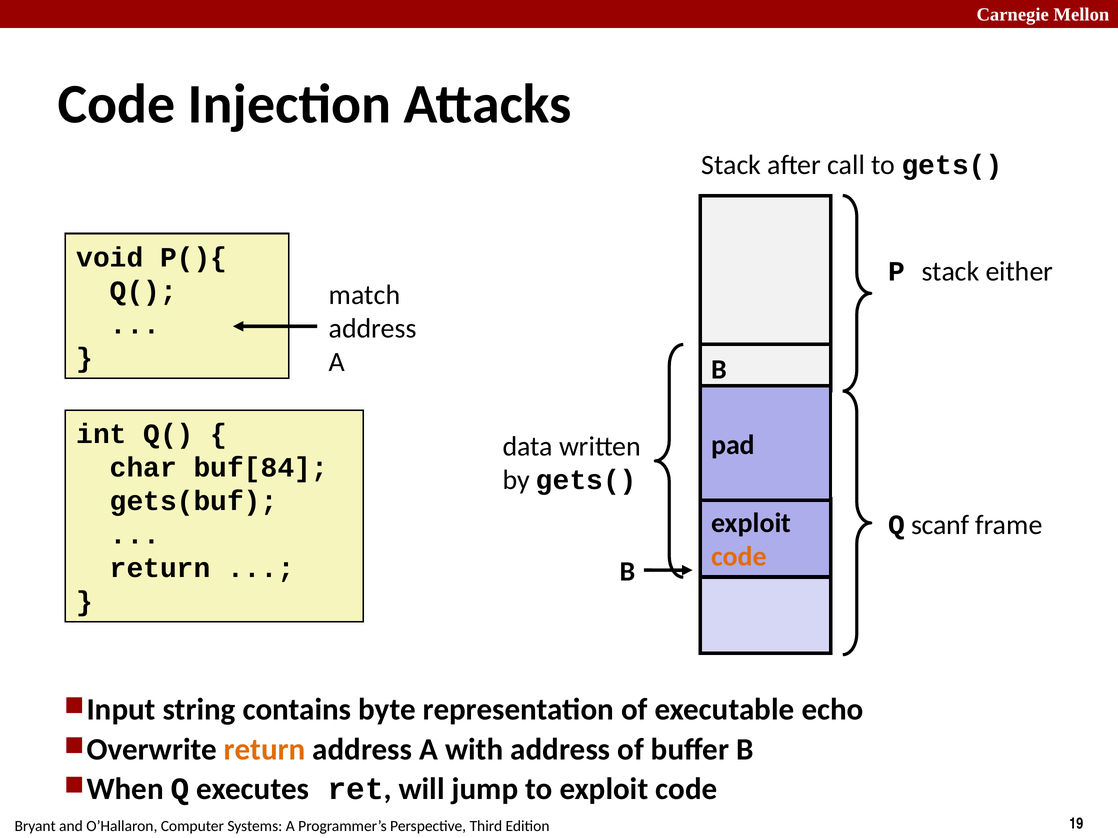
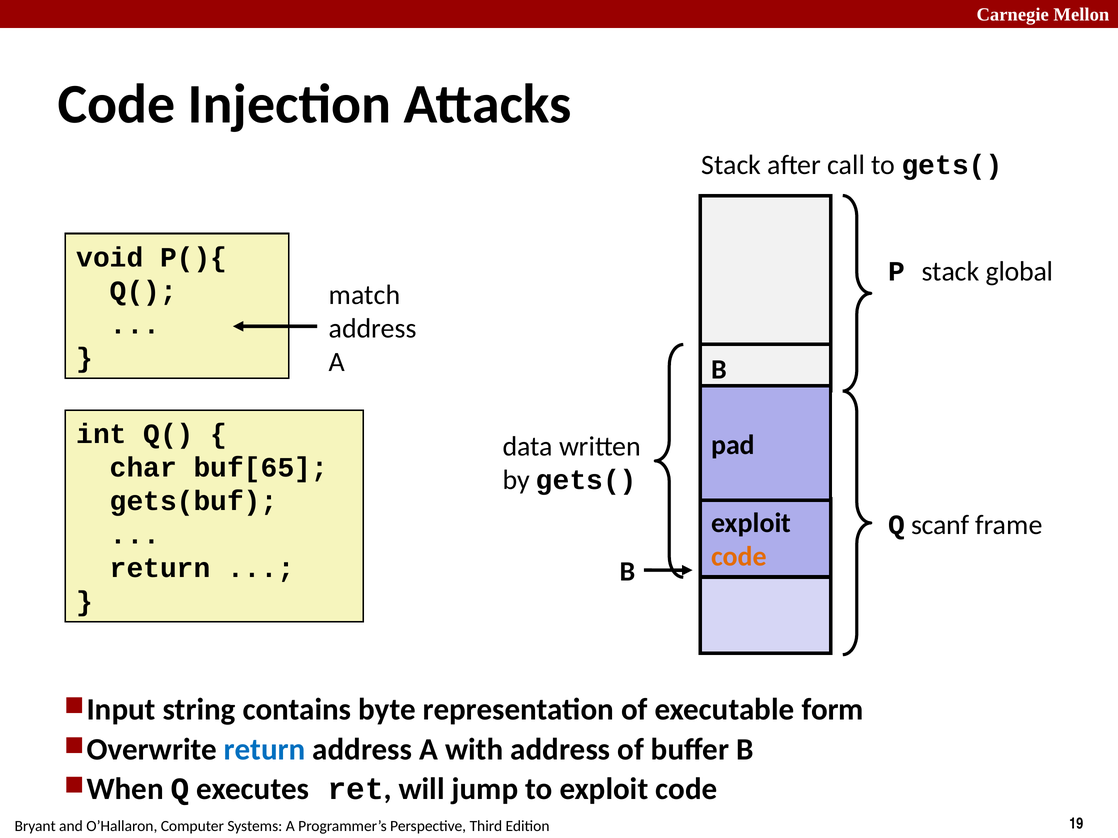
either: either -> global (1019, 272)
buf[84: buf[84 -> buf[65 (261, 468)
echo: echo -> form (833, 710)
return colour: orange -> blue (265, 750)
